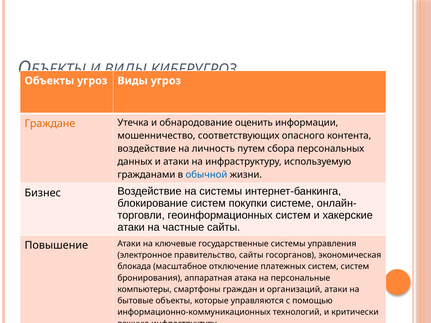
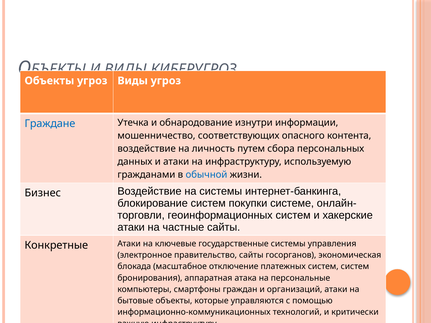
Граждане colour: orange -> blue (50, 124)
оценить: оценить -> изнутри (254, 123)
Повышение: Повышение -> Конкретные (56, 246)
